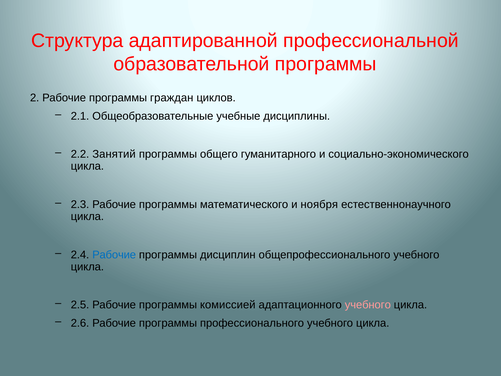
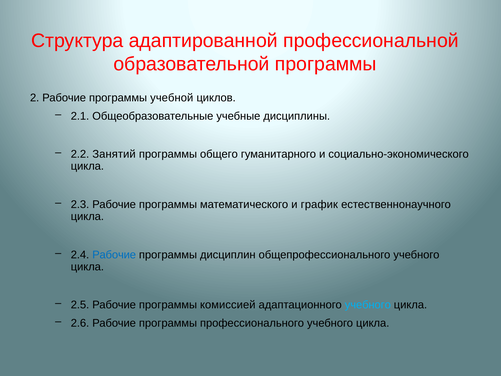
граждан: граждан -> учебной (172, 98)
ноября: ноября -> график (319, 204)
учебного colour: pink -> light blue (368, 305)
